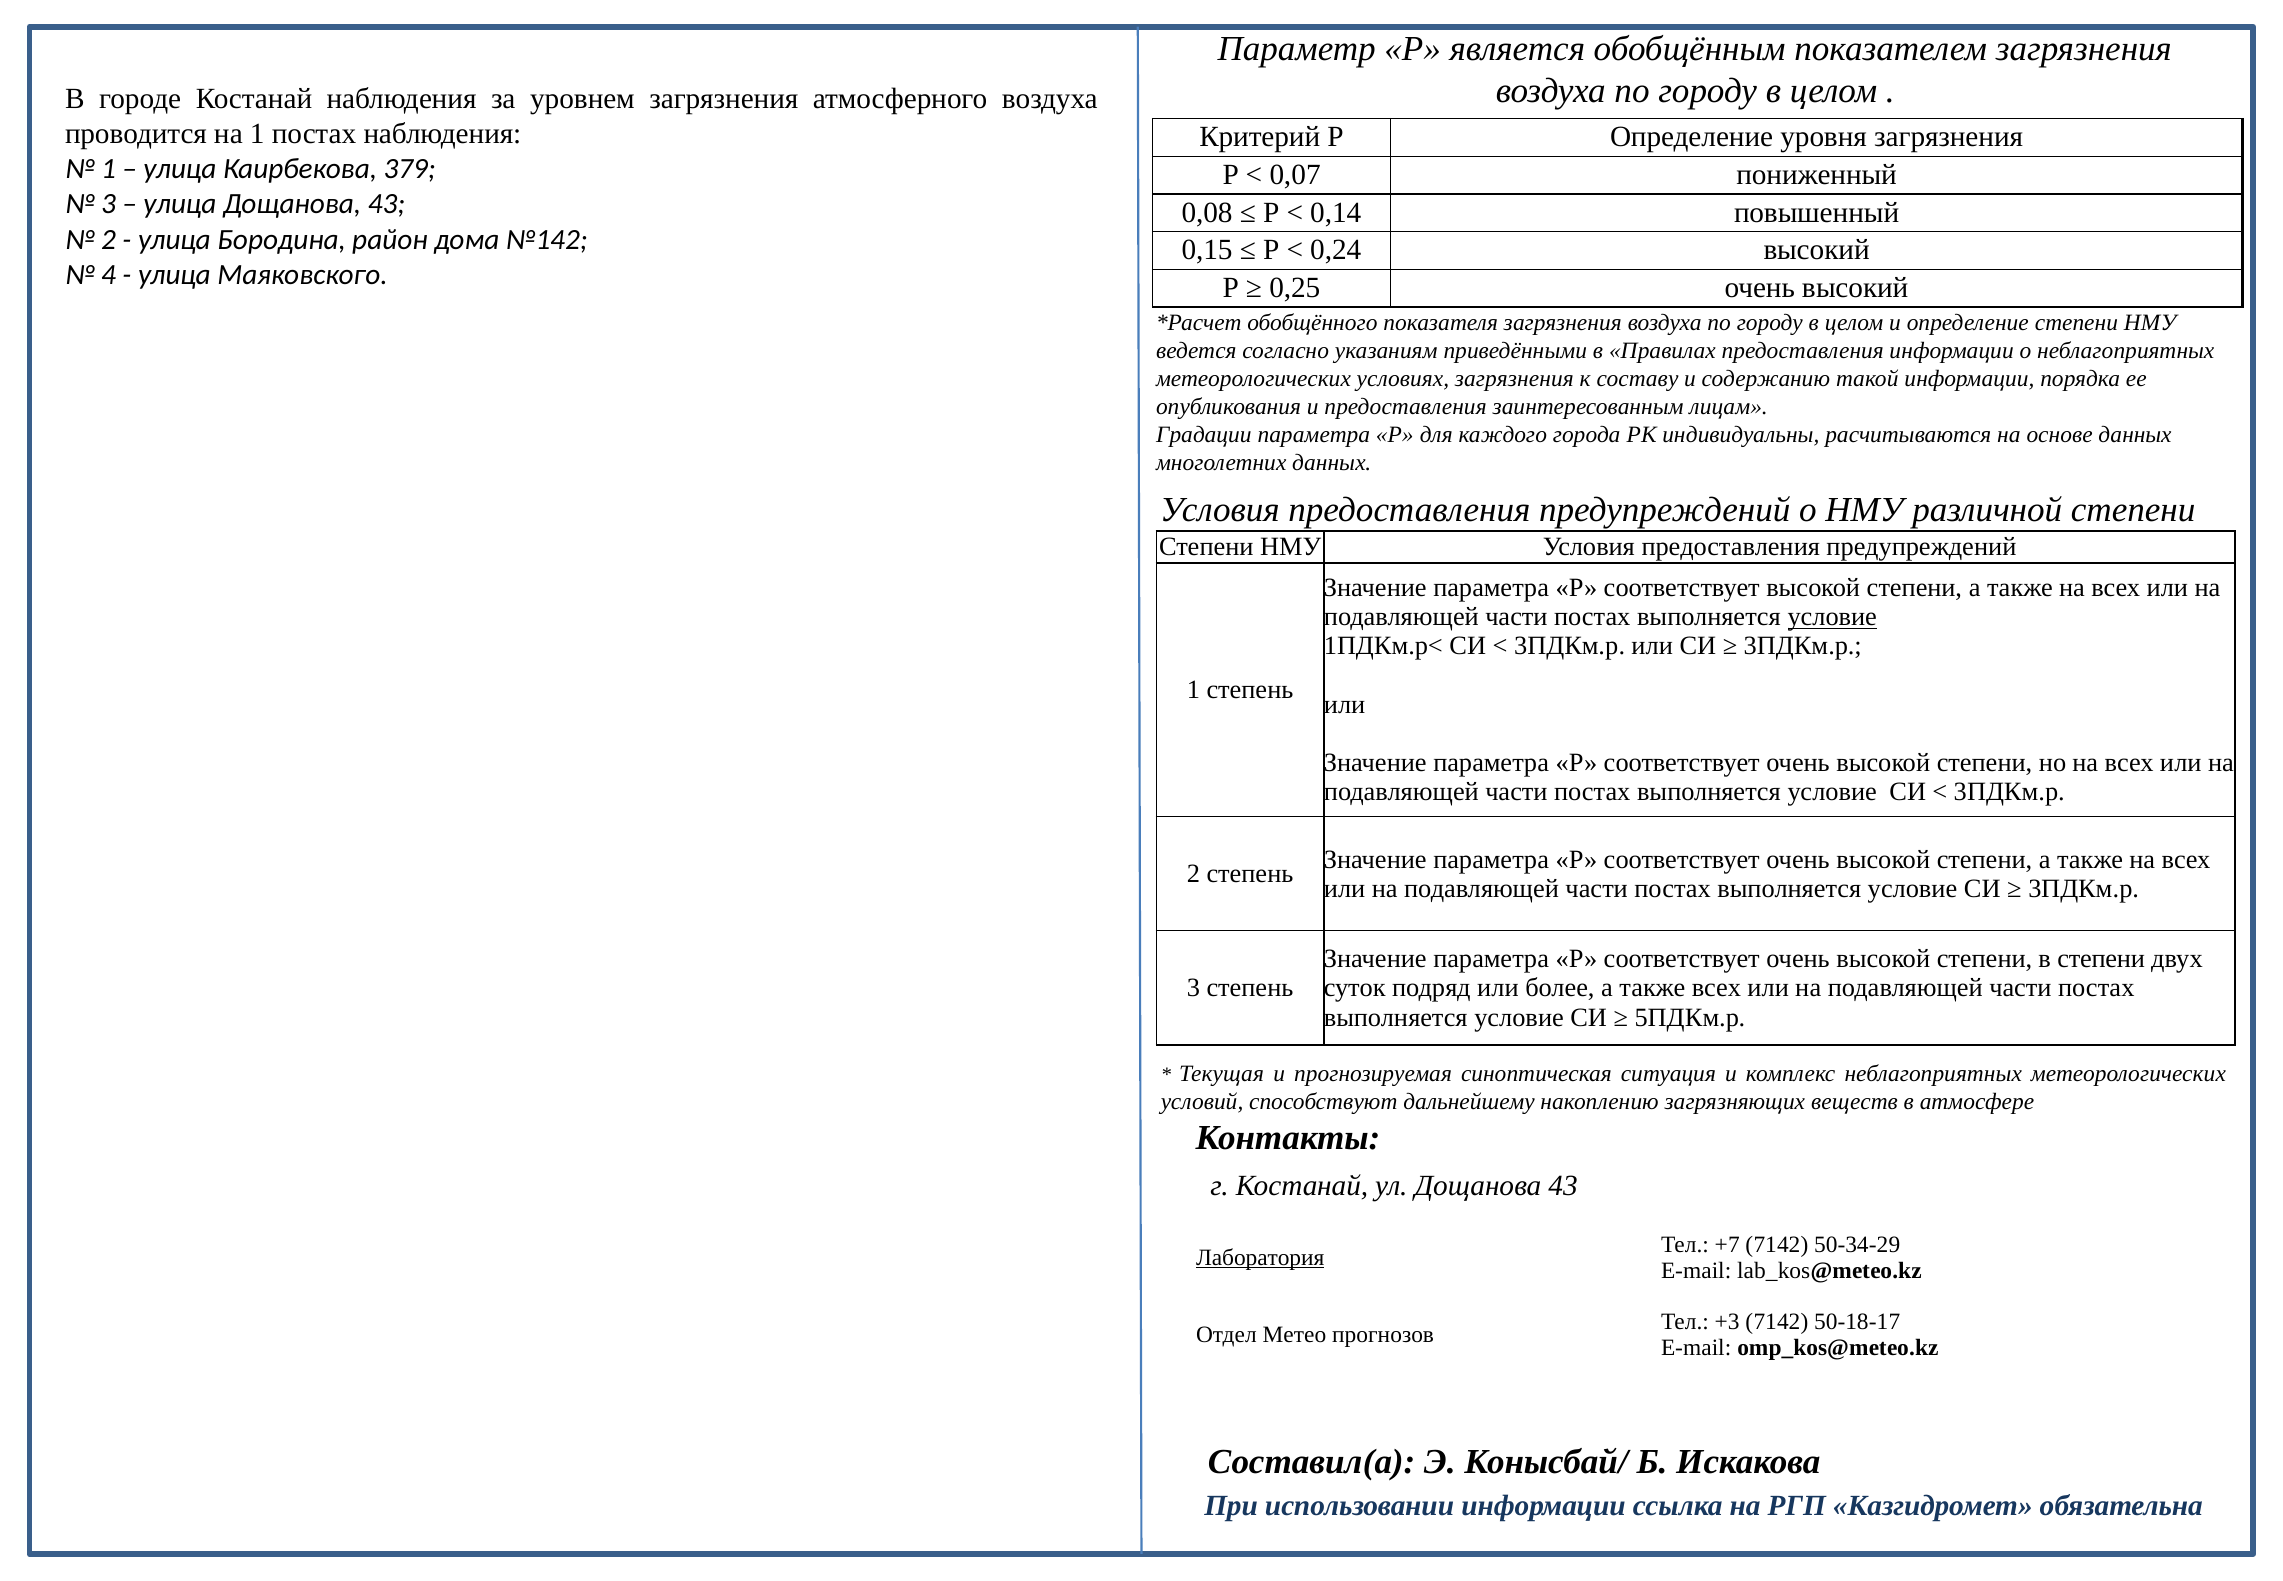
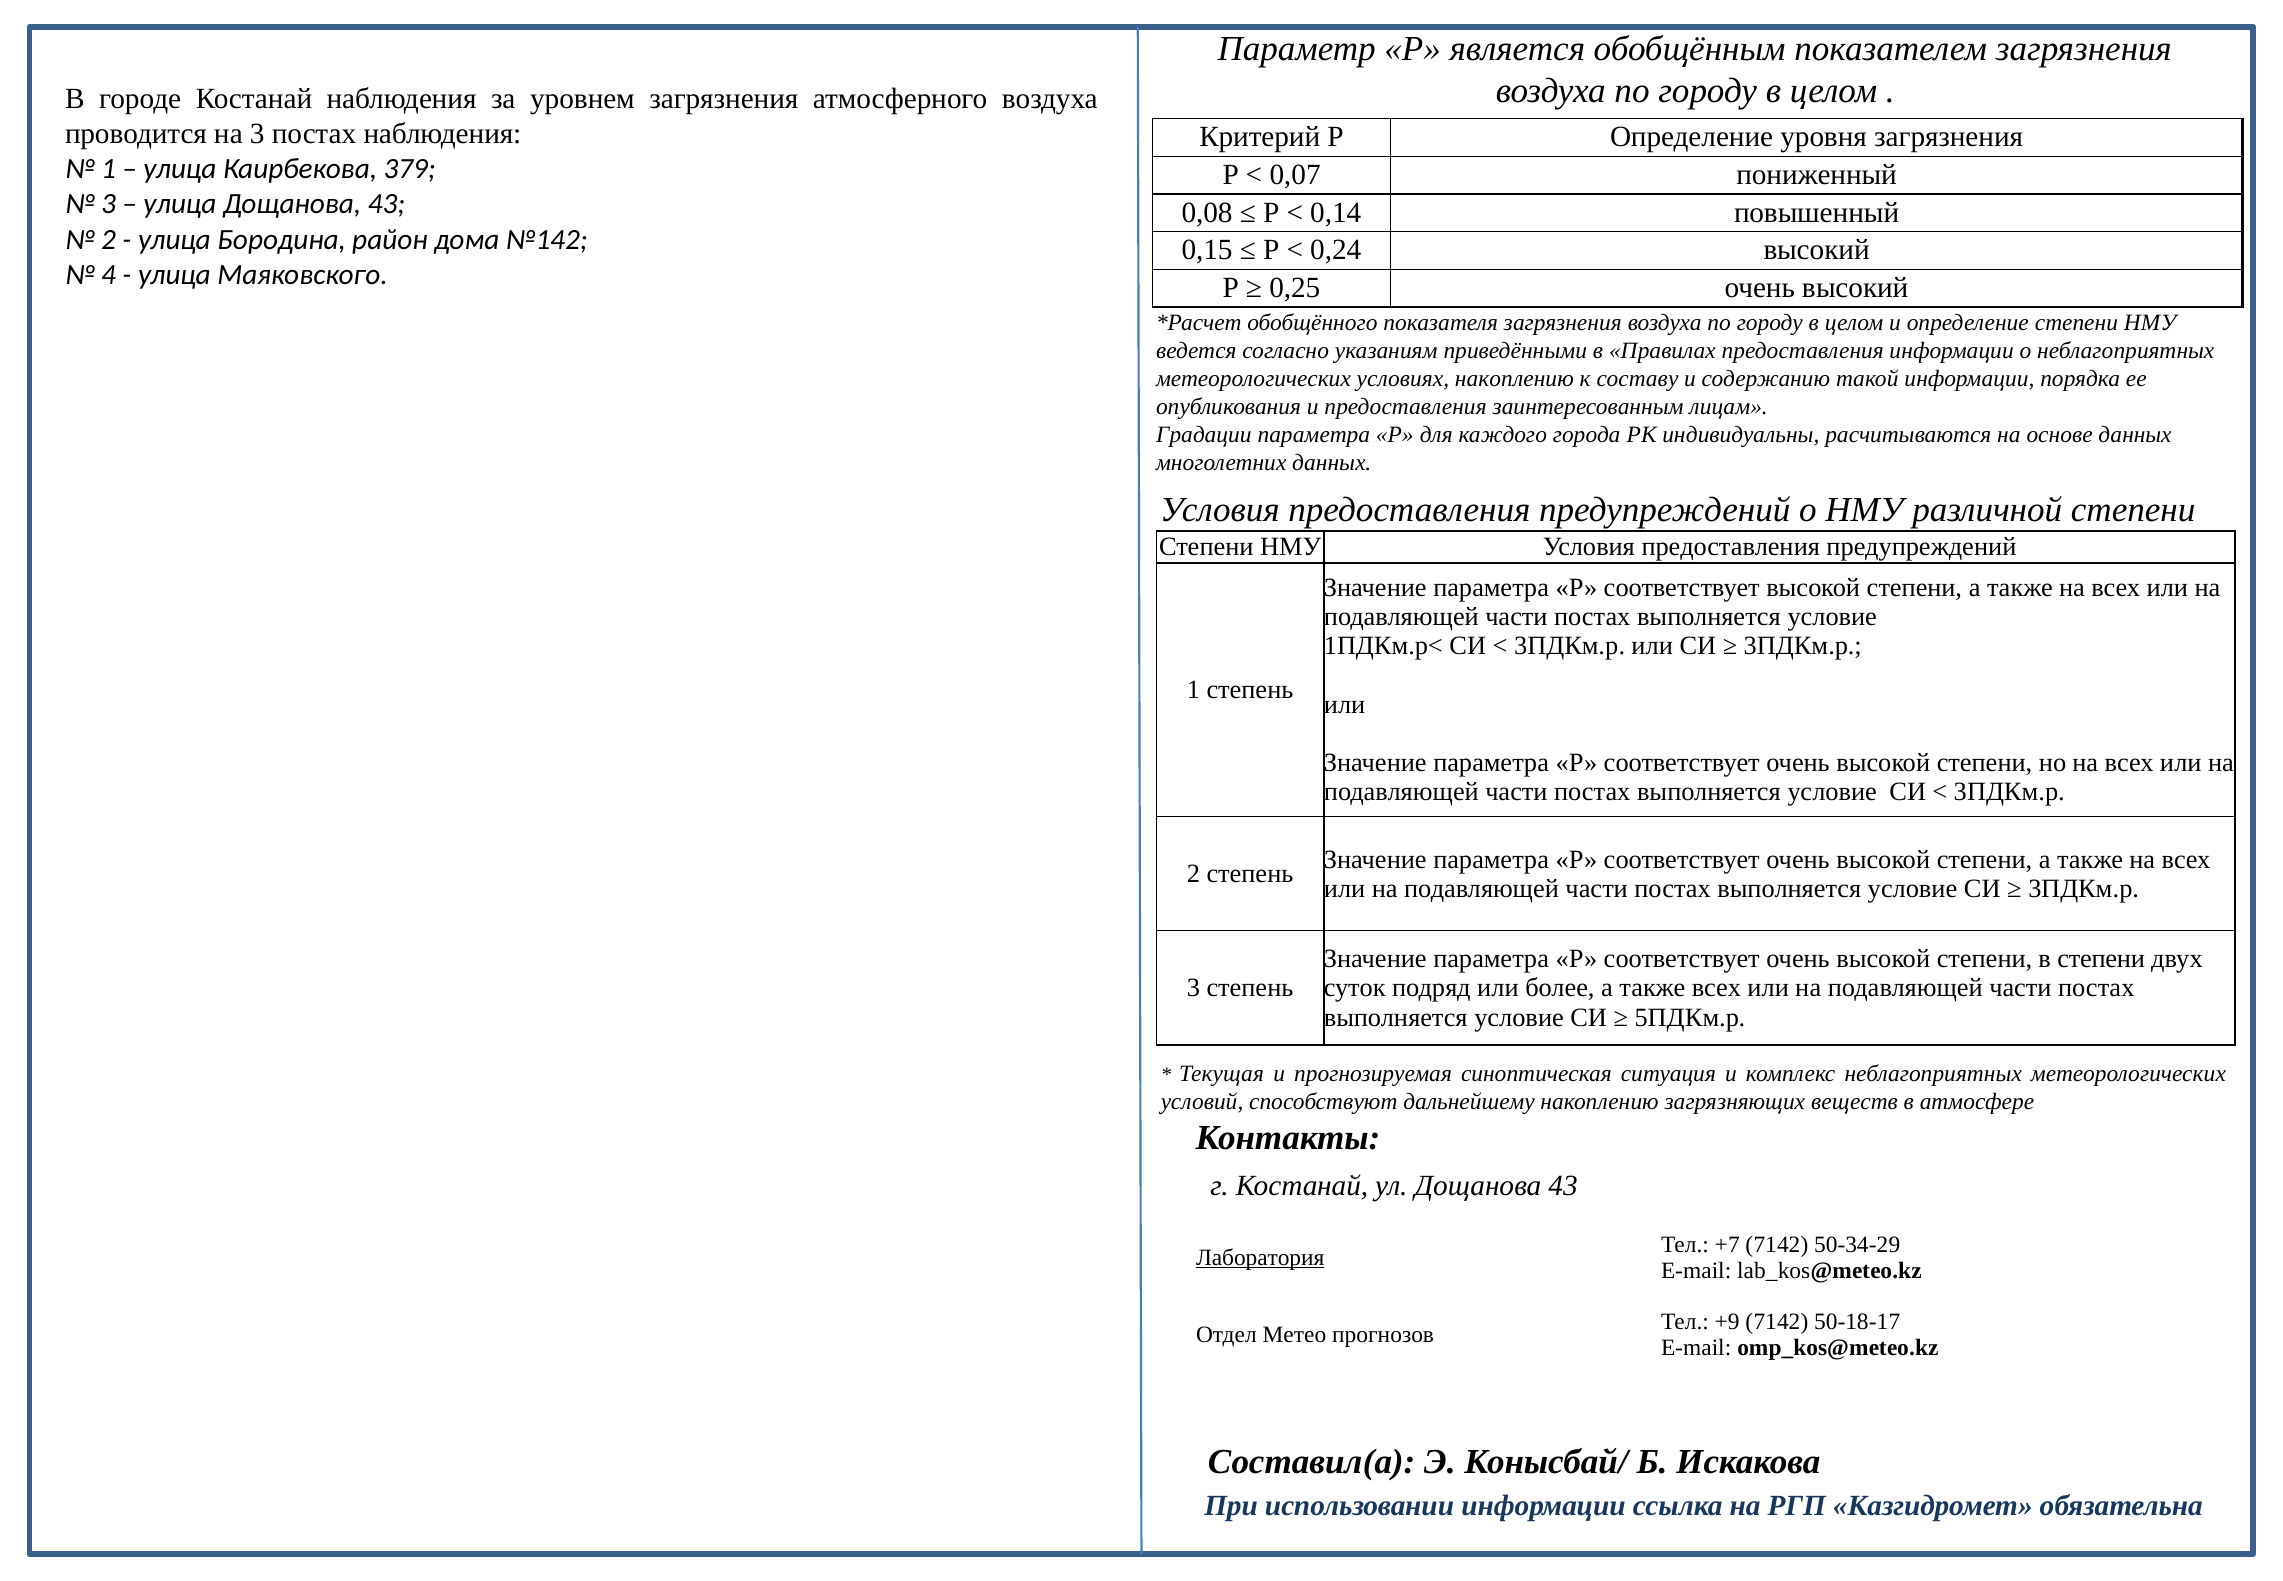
на 1: 1 -> 3 (257, 134)
условиях загрязнения: загрязнения -> накоплению (1514, 379)
условие underline: present -> none (1832, 617)
+3: +3 -> +9 (1727, 1322)
